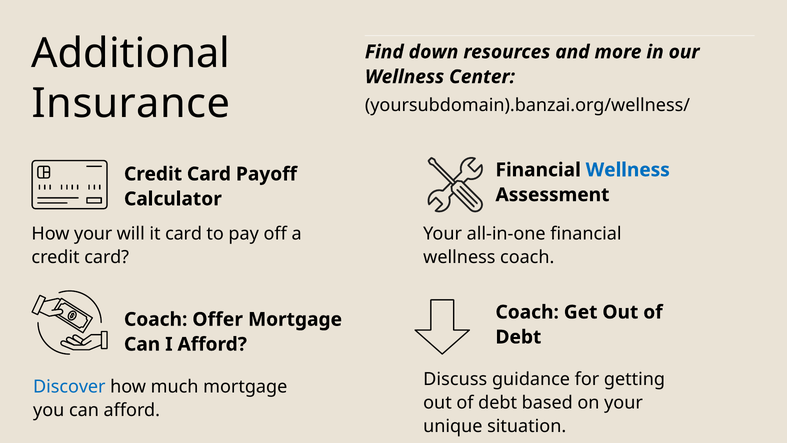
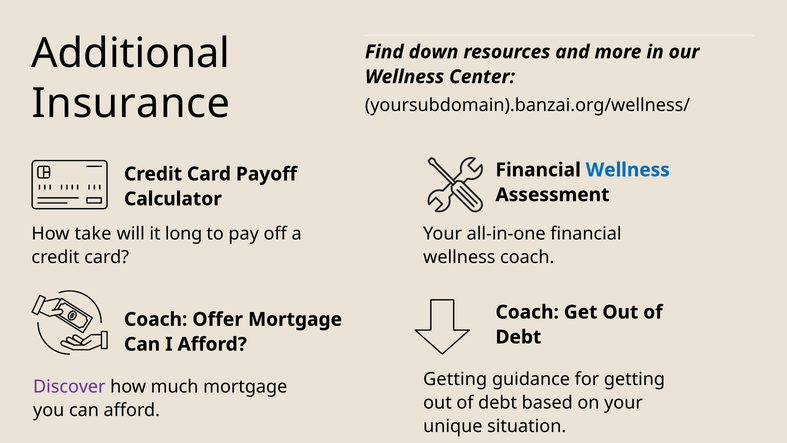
How your: your -> take (93, 234)
it card: card -> long (184, 234)
Discuss: Discuss -> Getting (455, 379)
Discover colour: blue -> purple (69, 387)
